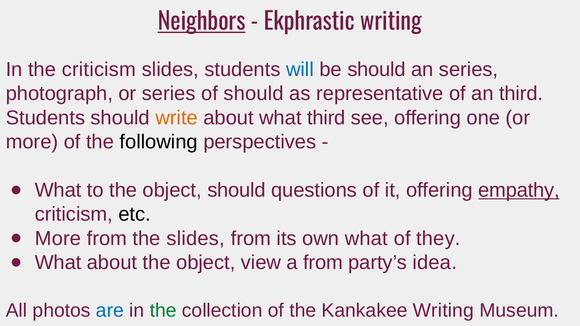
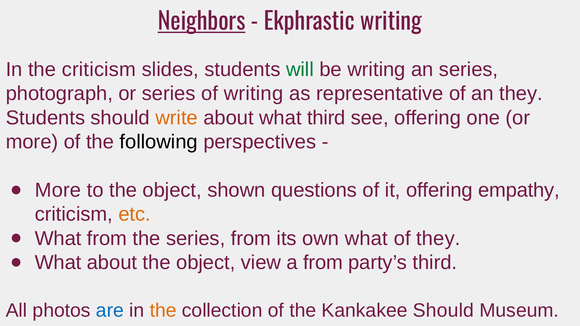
will colour: blue -> green (300, 70)
be should: should -> writing (376, 70)
of should: should -> writing (254, 94)
an third: third -> they (521, 94)
What: What -> More (58, 190)
object should: should -> shown (236, 190)
empathy underline: present -> none (519, 190)
etc colour: black -> orange (135, 215)
More: More -> What (58, 239)
the slides: slides -> series (196, 239)
party’s idea: idea -> third (435, 263)
the colour: green -> orange (163, 311)
Kankakee Writing: Writing -> Should (443, 311)
